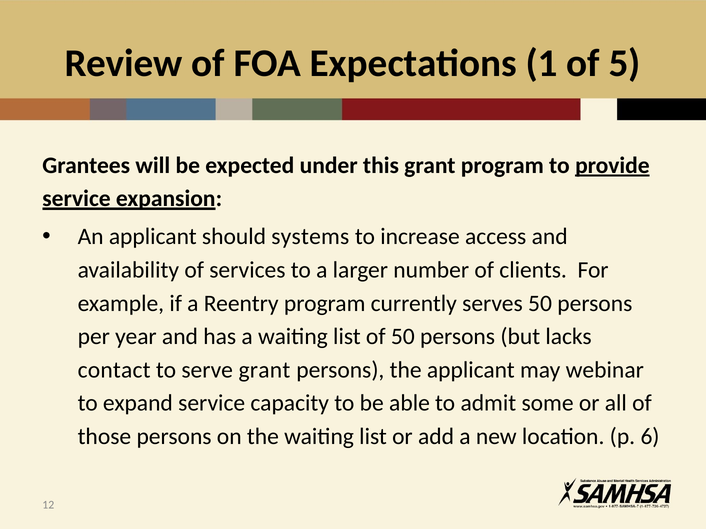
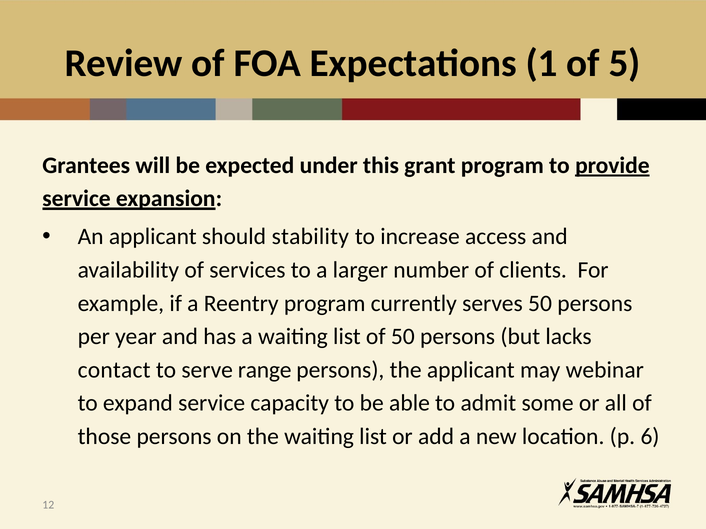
systems: systems -> stability (310, 237)
serve grant: grant -> range (265, 370)
